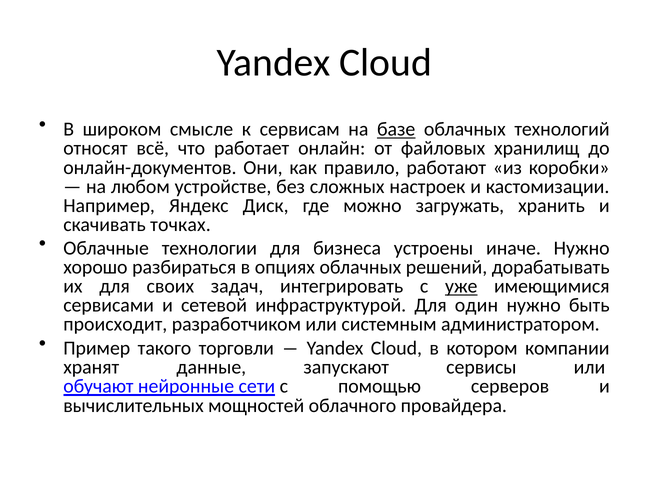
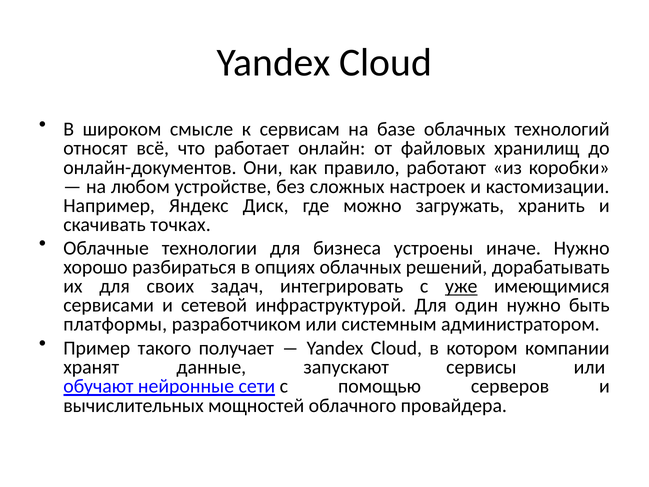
базе underline: present -> none (396, 129)
происходит: происходит -> платформы (115, 324)
торговли: торговли -> получает (236, 348)
